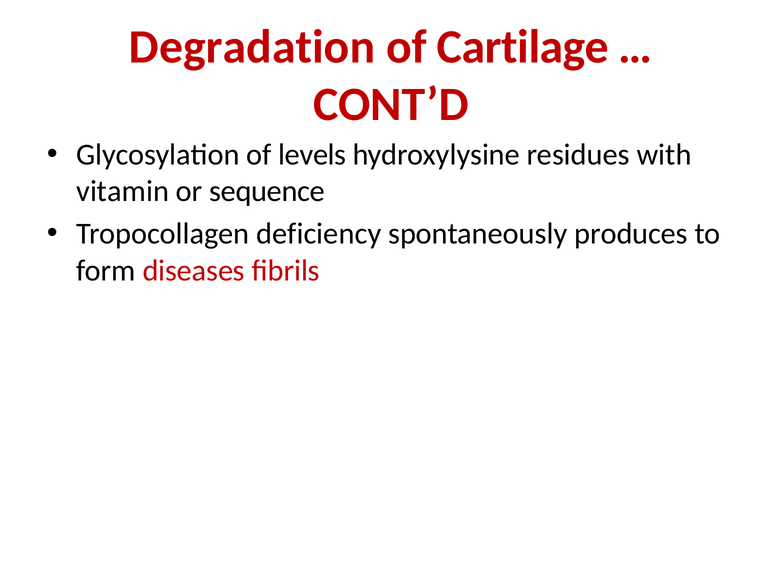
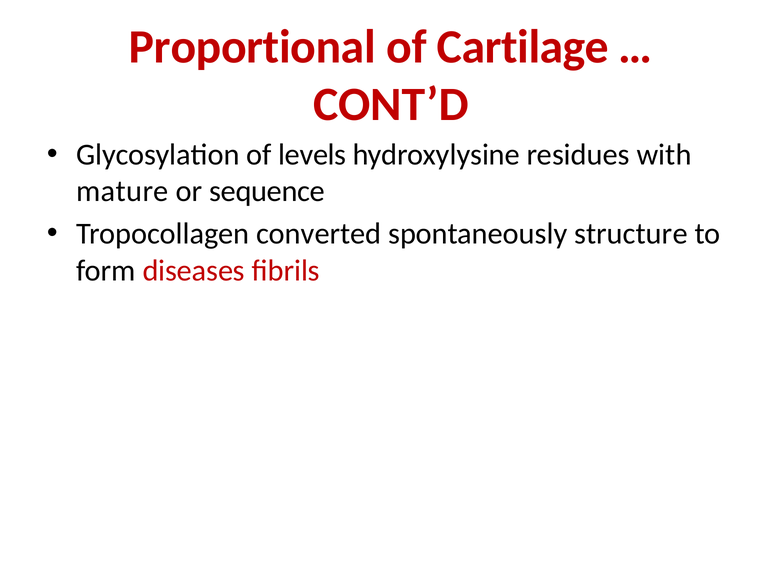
Degradation: Degradation -> Proportional (252, 47)
vitamin: vitamin -> mature (122, 191)
deficiency: deficiency -> converted (319, 234)
produces: produces -> structure (631, 234)
